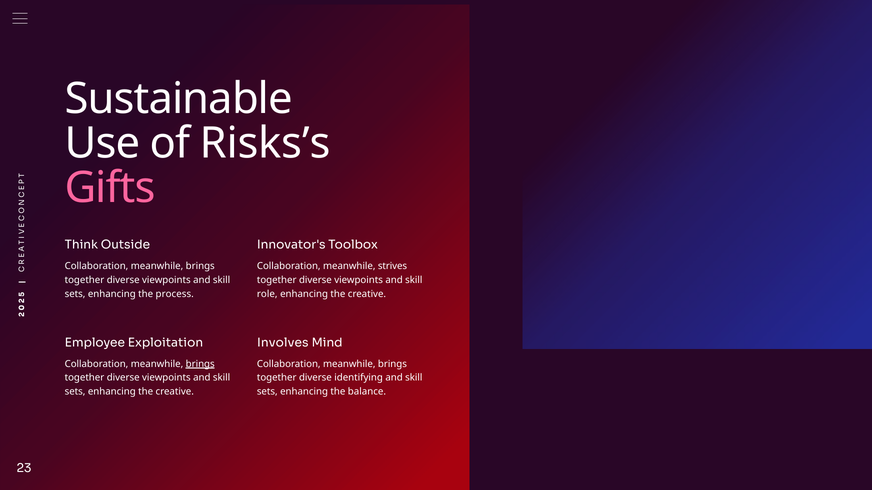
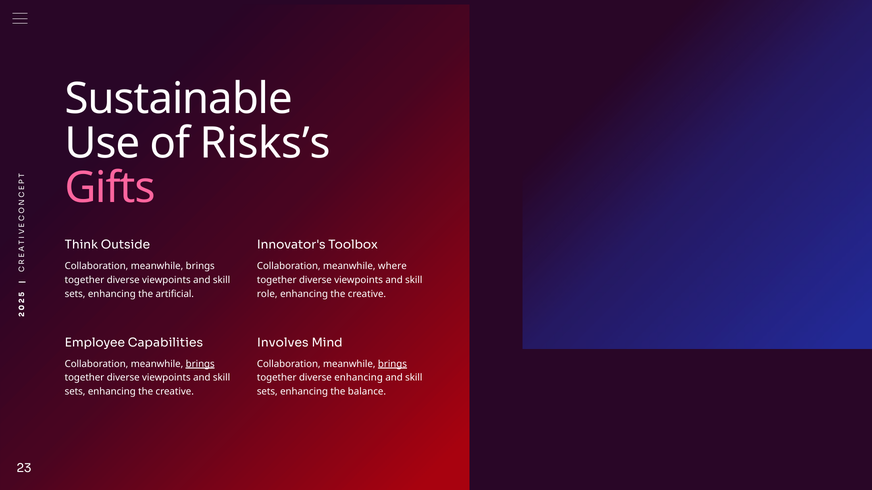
strives: strives -> where (392, 266)
process: process -> artificial (175, 294)
Exploitation: Exploitation -> Capabilities (165, 343)
brings underline: none -> present (392, 364)
diverse identifying: identifying -> enhancing (359, 378)
